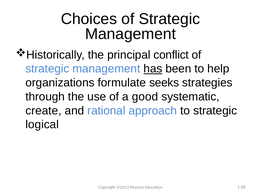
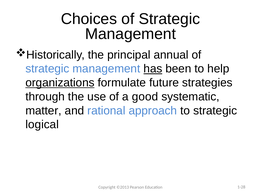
conflict: conflict -> annual (171, 55)
organizations underline: none -> present (60, 83)
seeks: seeks -> future (164, 83)
create: create -> matter (43, 110)
